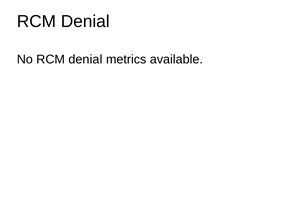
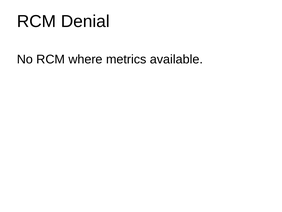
No RCM denial: denial -> where (85, 59)
